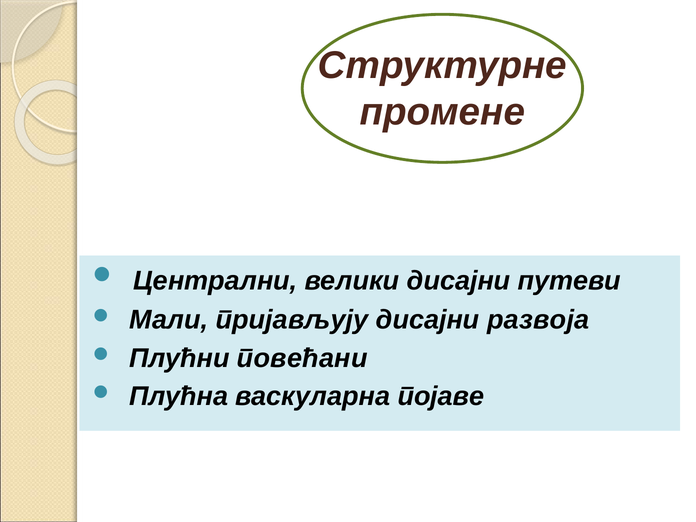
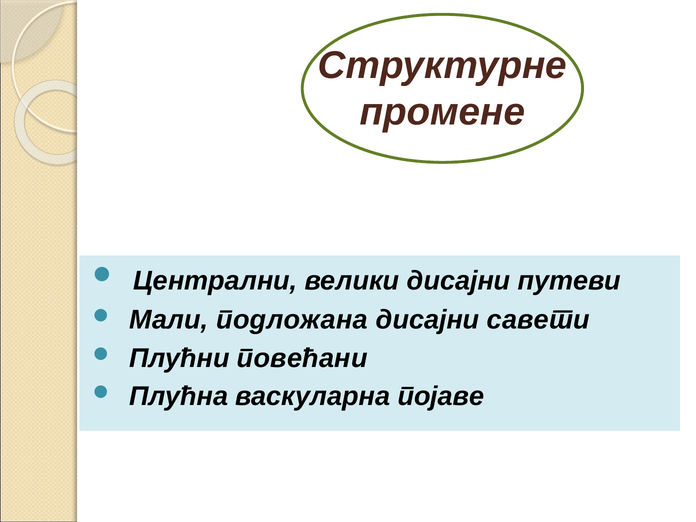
пријављују: пријављују -> подложана (292, 320)
развоја: развоја -> савети (538, 320)
